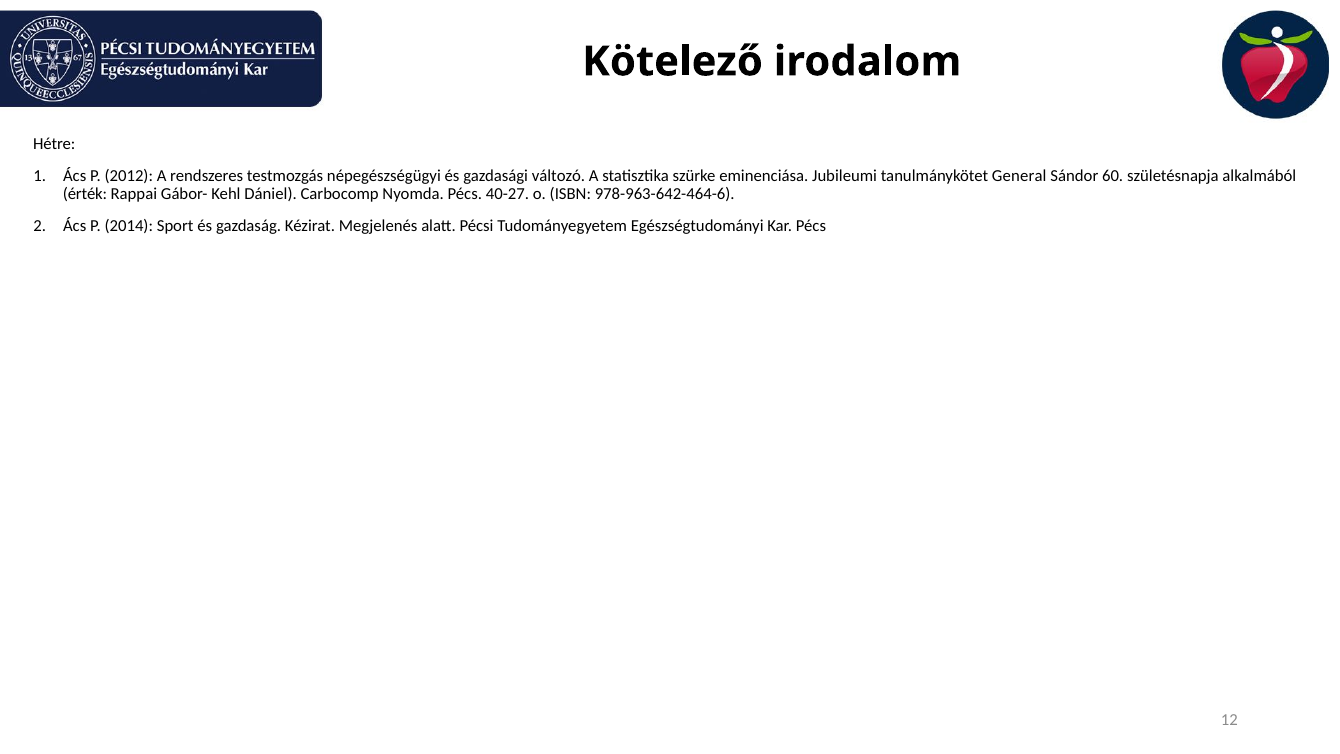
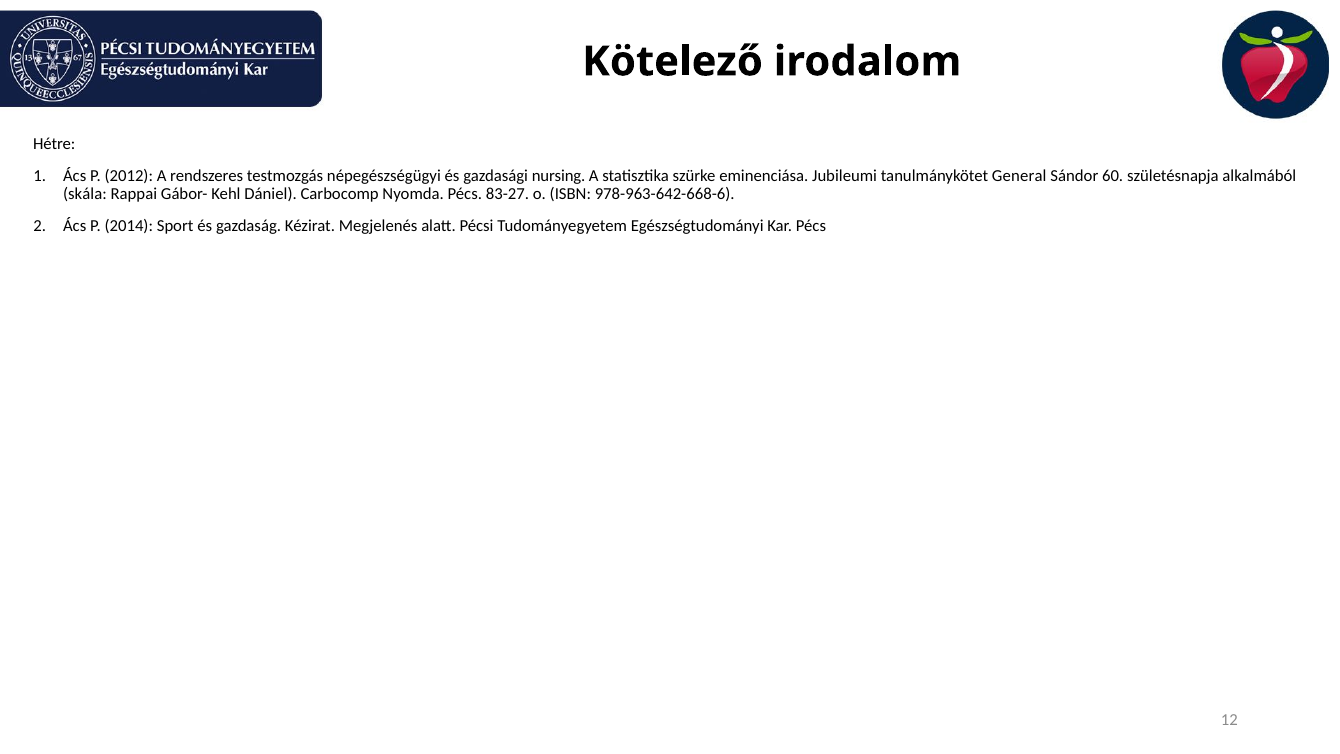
változó: változó -> nursing (559, 176)
érték: érték -> skála (85, 194)
40-27: 40-27 -> 83-27 (507, 194)
978-963-642-464-6: 978-963-642-464-6 -> 978-963-642-668-6 (665, 194)
